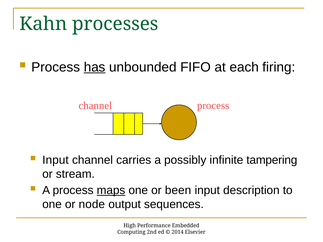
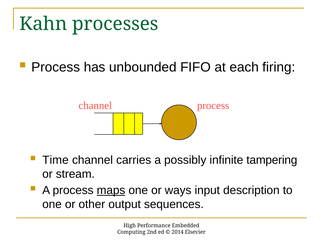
has underline: present -> none (95, 67)
Input: Input -> Time (55, 160)
been: been -> ways (178, 190)
node: node -> other (92, 204)
